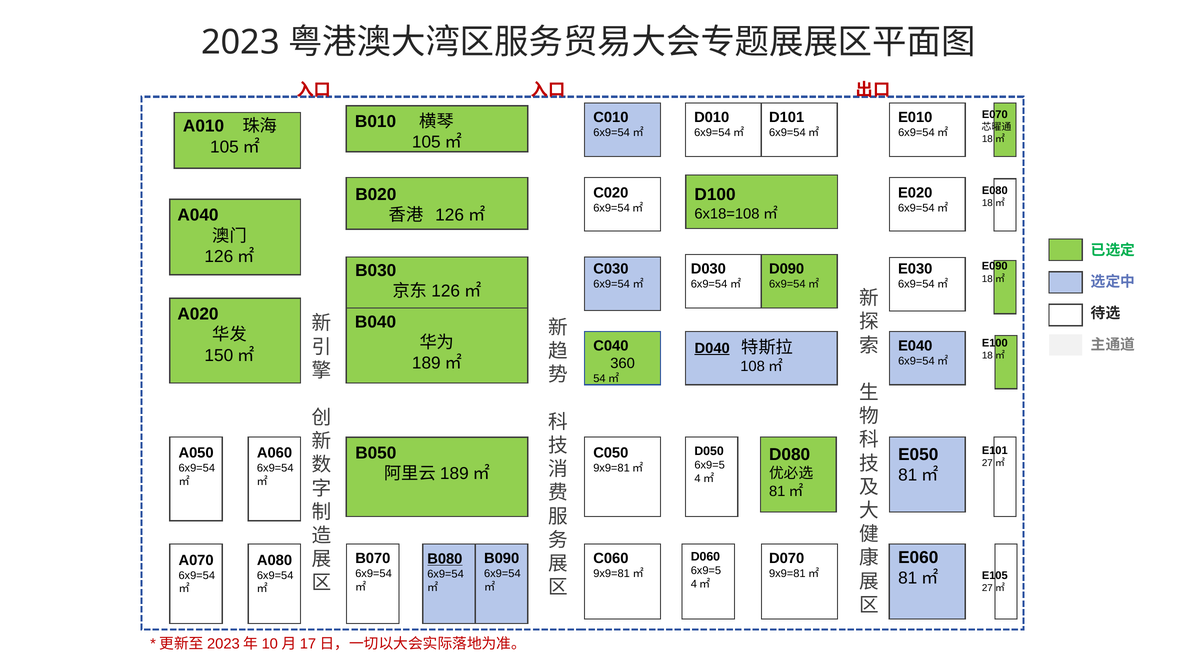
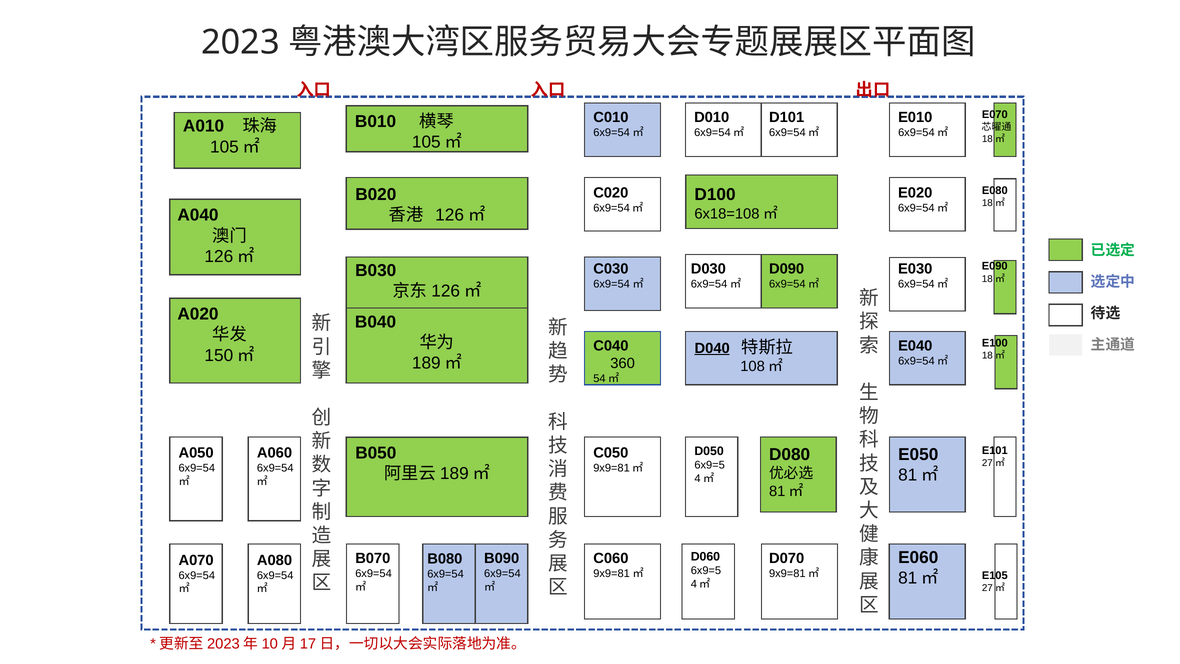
B080 underline: present -> none (445, 559)
